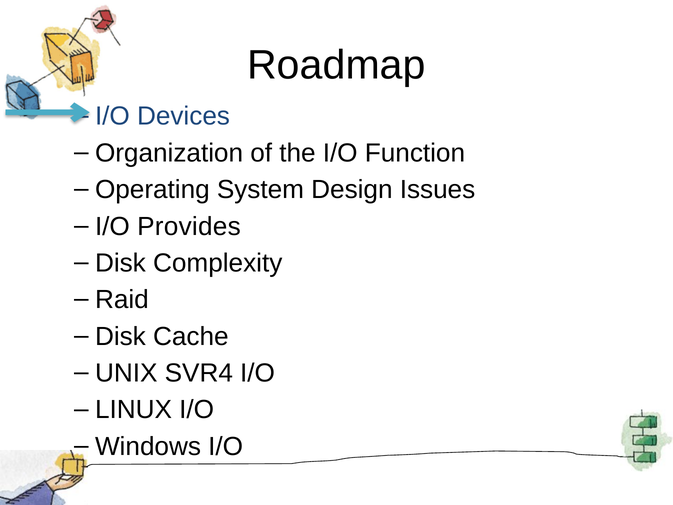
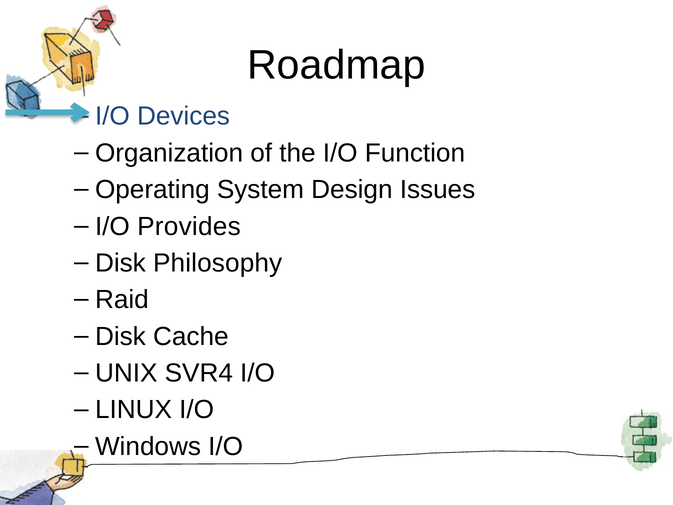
Complexity: Complexity -> Philosophy (218, 263)
